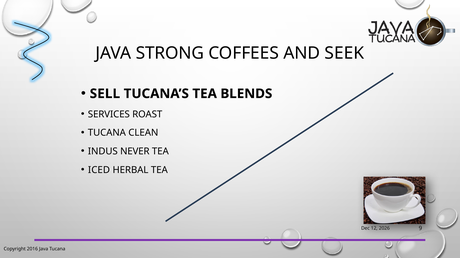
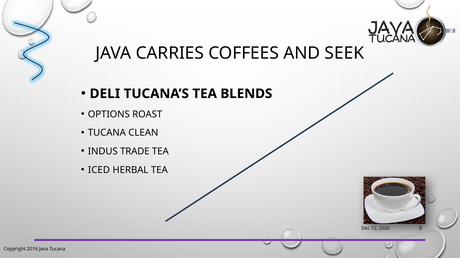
STRONG: STRONG -> CARRIES (170, 53)
SELL: SELL -> DELI (105, 94)
SERVICES: SERVICES -> OPTIONS (109, 115)
NEVER: NEVER -> TRADE (135, 152)
